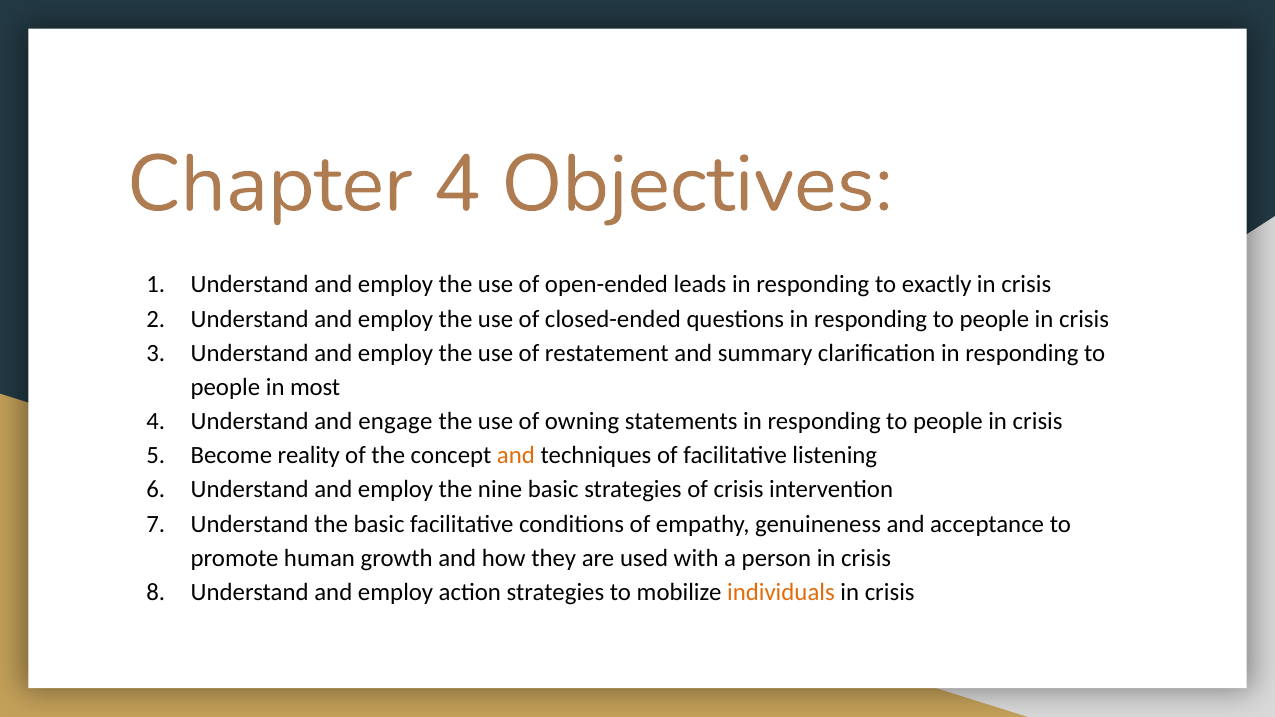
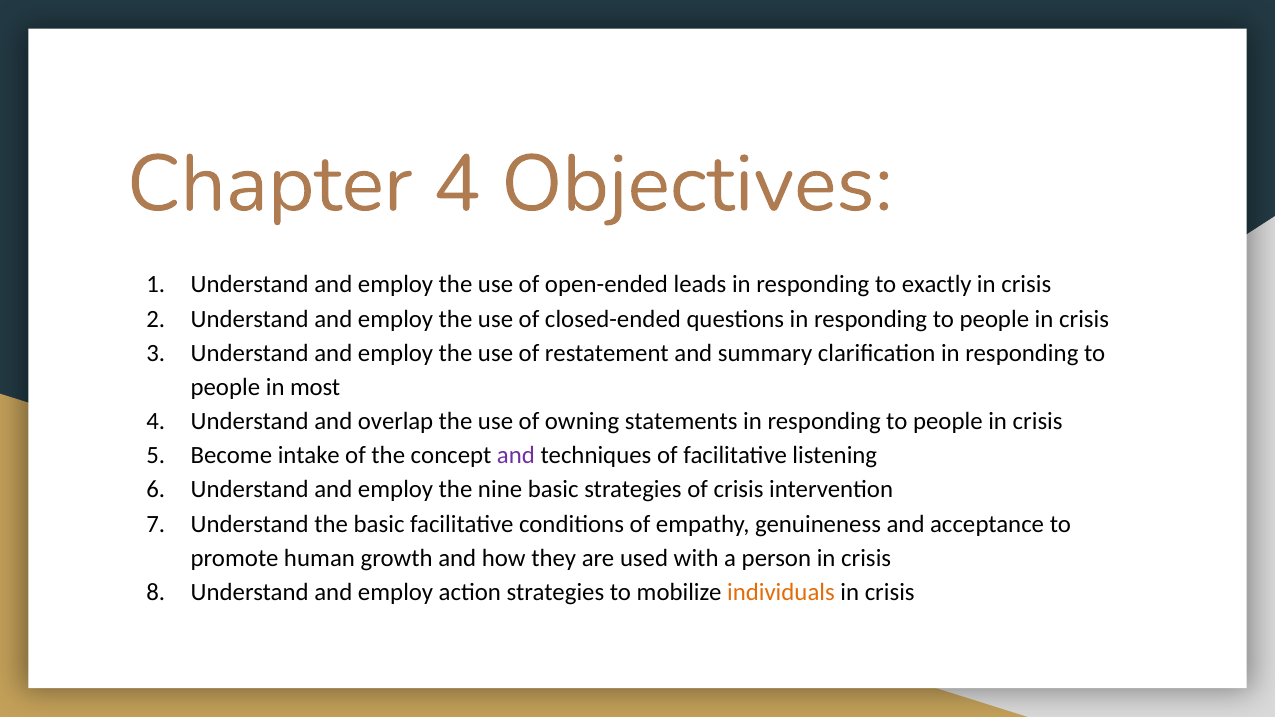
engage: engage -> overlap (396, 422)
reality: reality -> intake (309, 456)
and colour: orange -> purple (516, 456)
